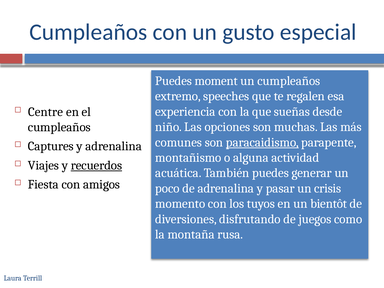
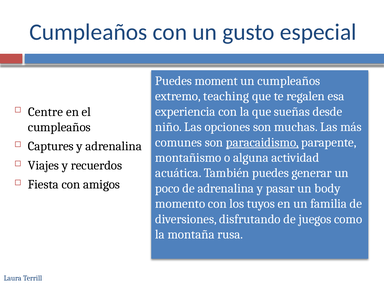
speeches: speeches -> teaching (226, 96)
recuerdos underline: present -> none (96, 165)
crisis: crisis -> body (328, 188)
bientôt: bientôt -> familia (329, 204)
